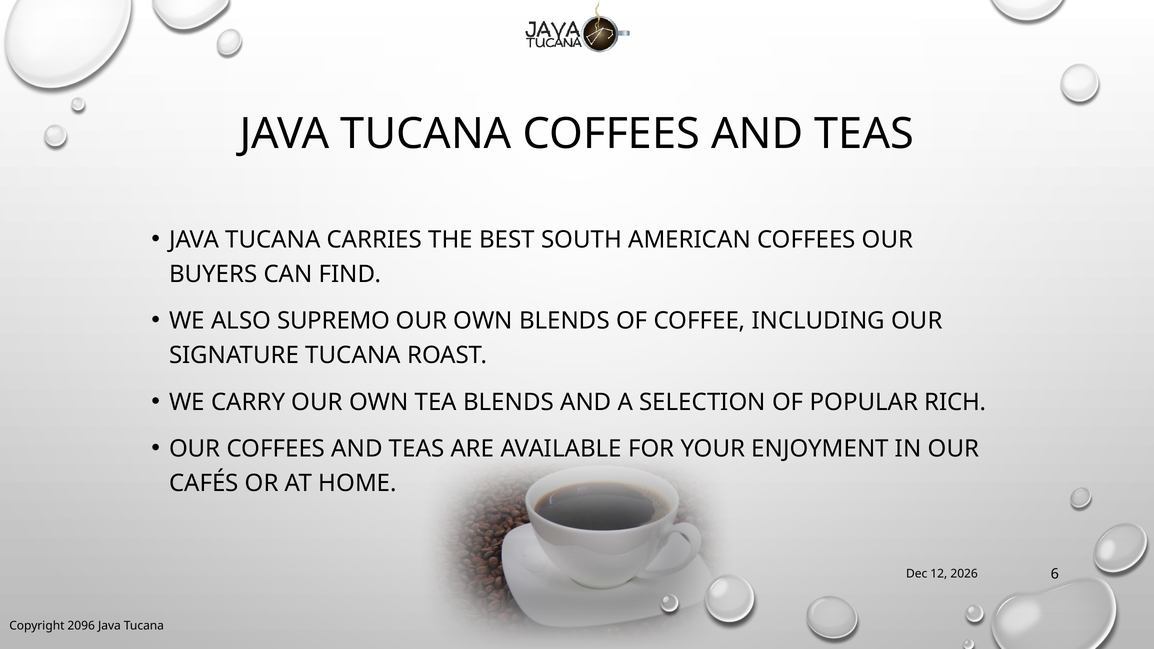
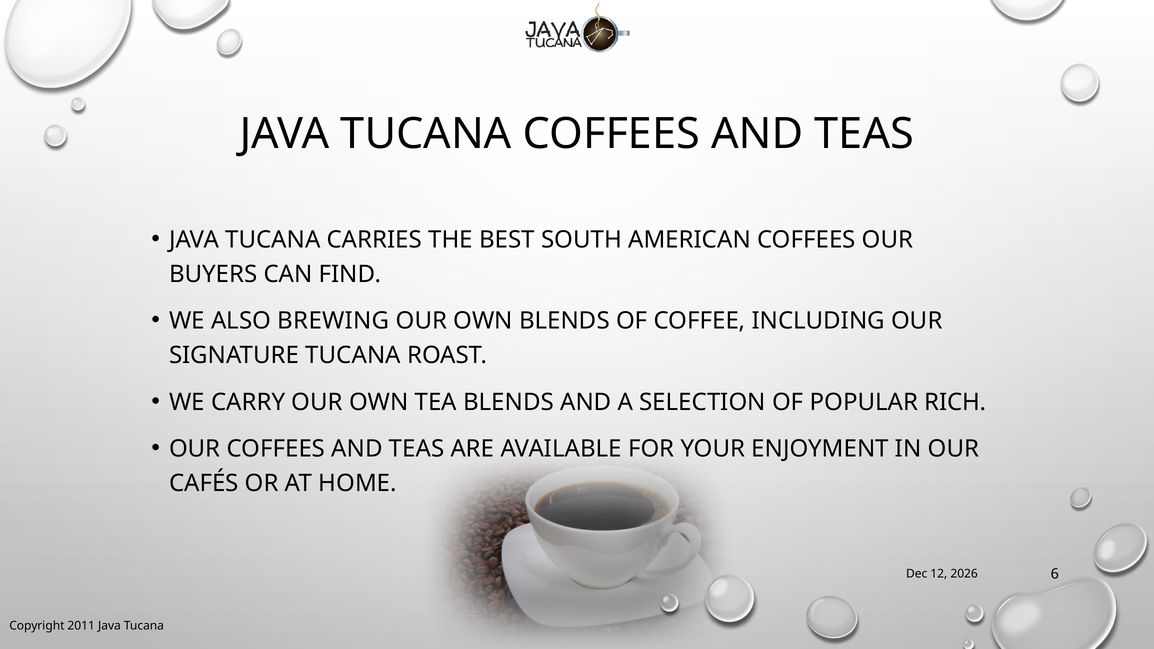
SUPREMO: SUPREMO -> BREWING (333, 321)
2096: 2096 -> 2011 (81, 626)
